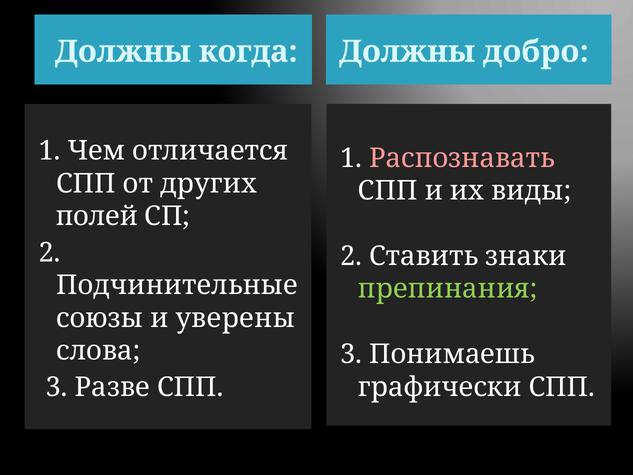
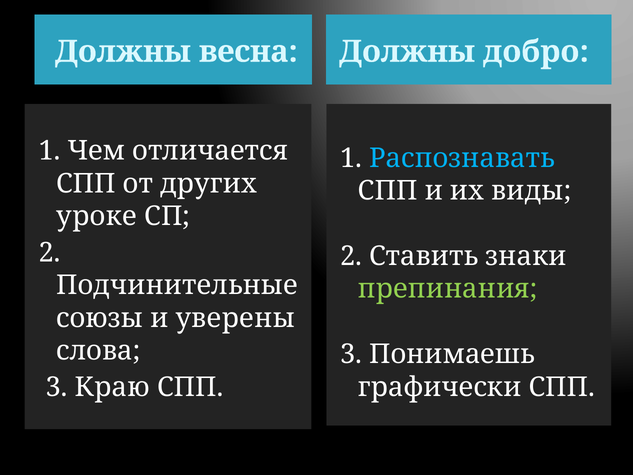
когда: когда -> весна (248, 52)
Распознавать colour: pink -> light blue (462, 158)
полей: полей -> уроке (97, 216)
Разве: Разве -> Краю (112, 387)
